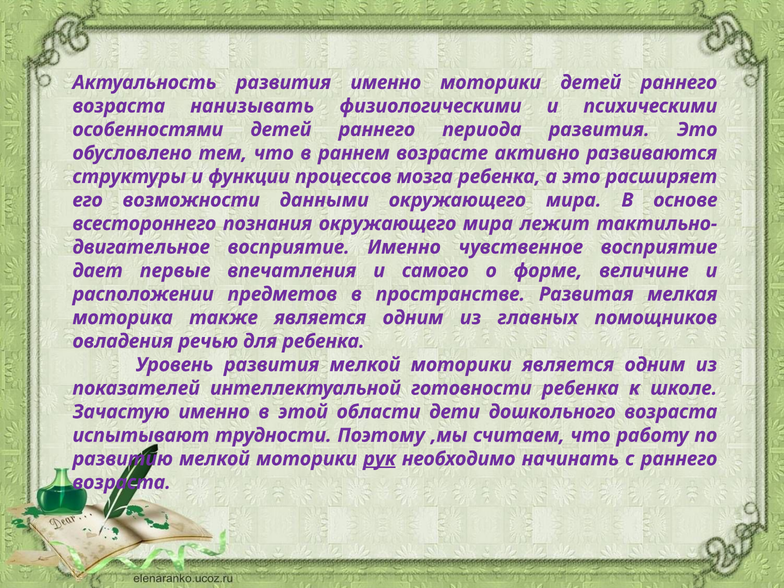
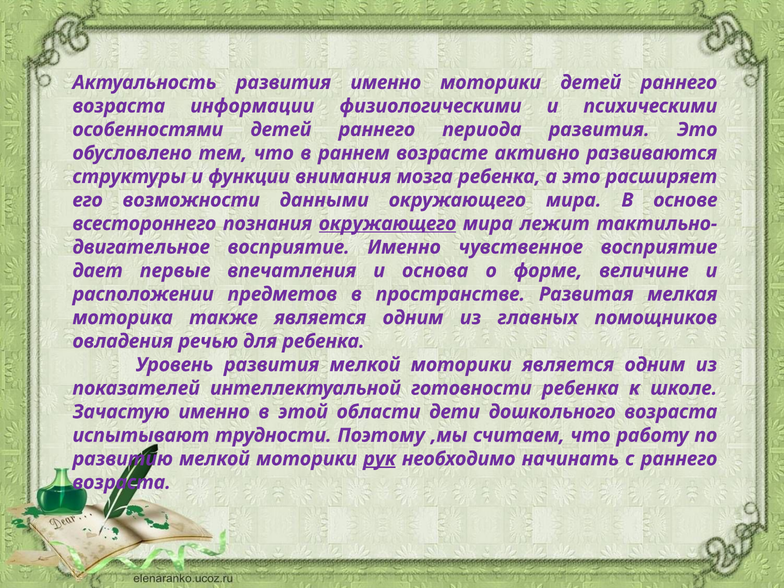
нанизывать: нанизывать -> информации (252, 106)
процессов: процессов -> внимания (343, 177)
окружающего underline: none -> present (388, 224)
самого: самого -> основа (435, 271)
